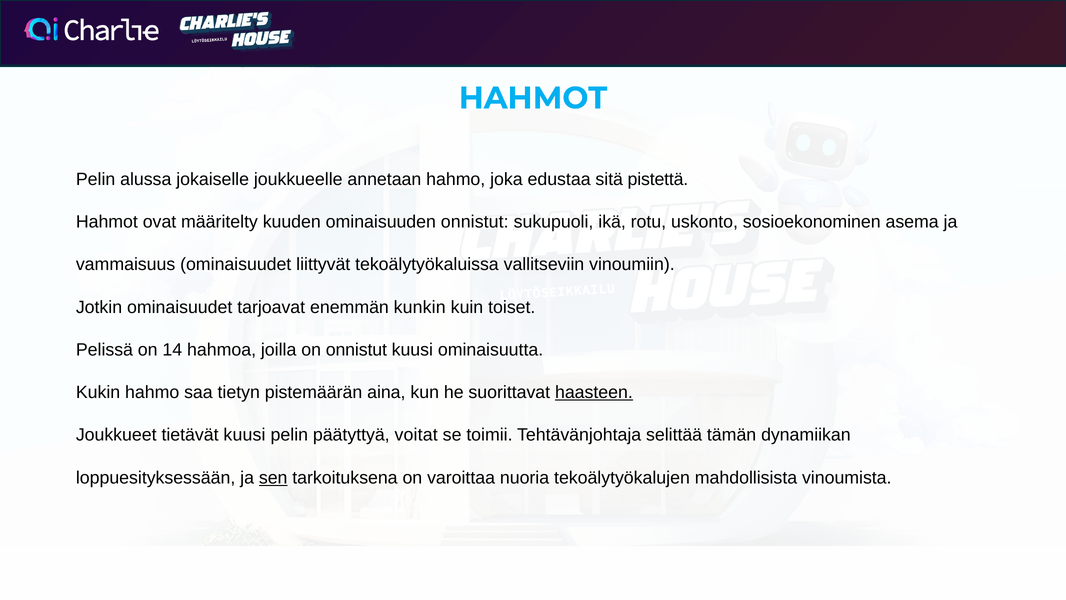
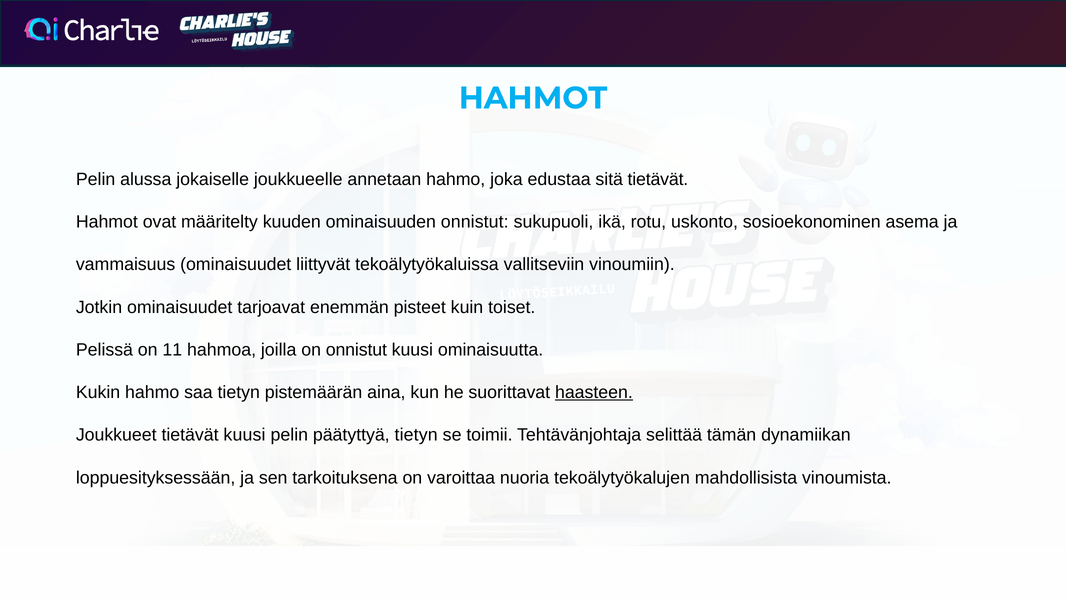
sitä pistettä: pistettä -> tietävät (658, 179)
kunkin: kunkin -> pisteet (420, 307)
14: 14 -> 11 (172, 350)
päätyttyä voitat: voitat -> tietyn (416, 435)
sen underline: present -> none (273, 477)
